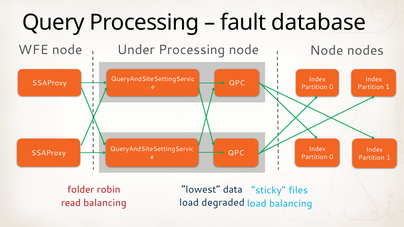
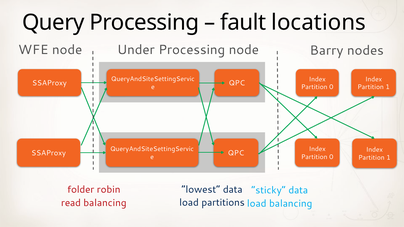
database: database -> locations (319, 22)
Node: Node -> Barry (327, 51)
sticky files: files -> data (298, 191)
degraded: degraded -> partitions (223, 203)
